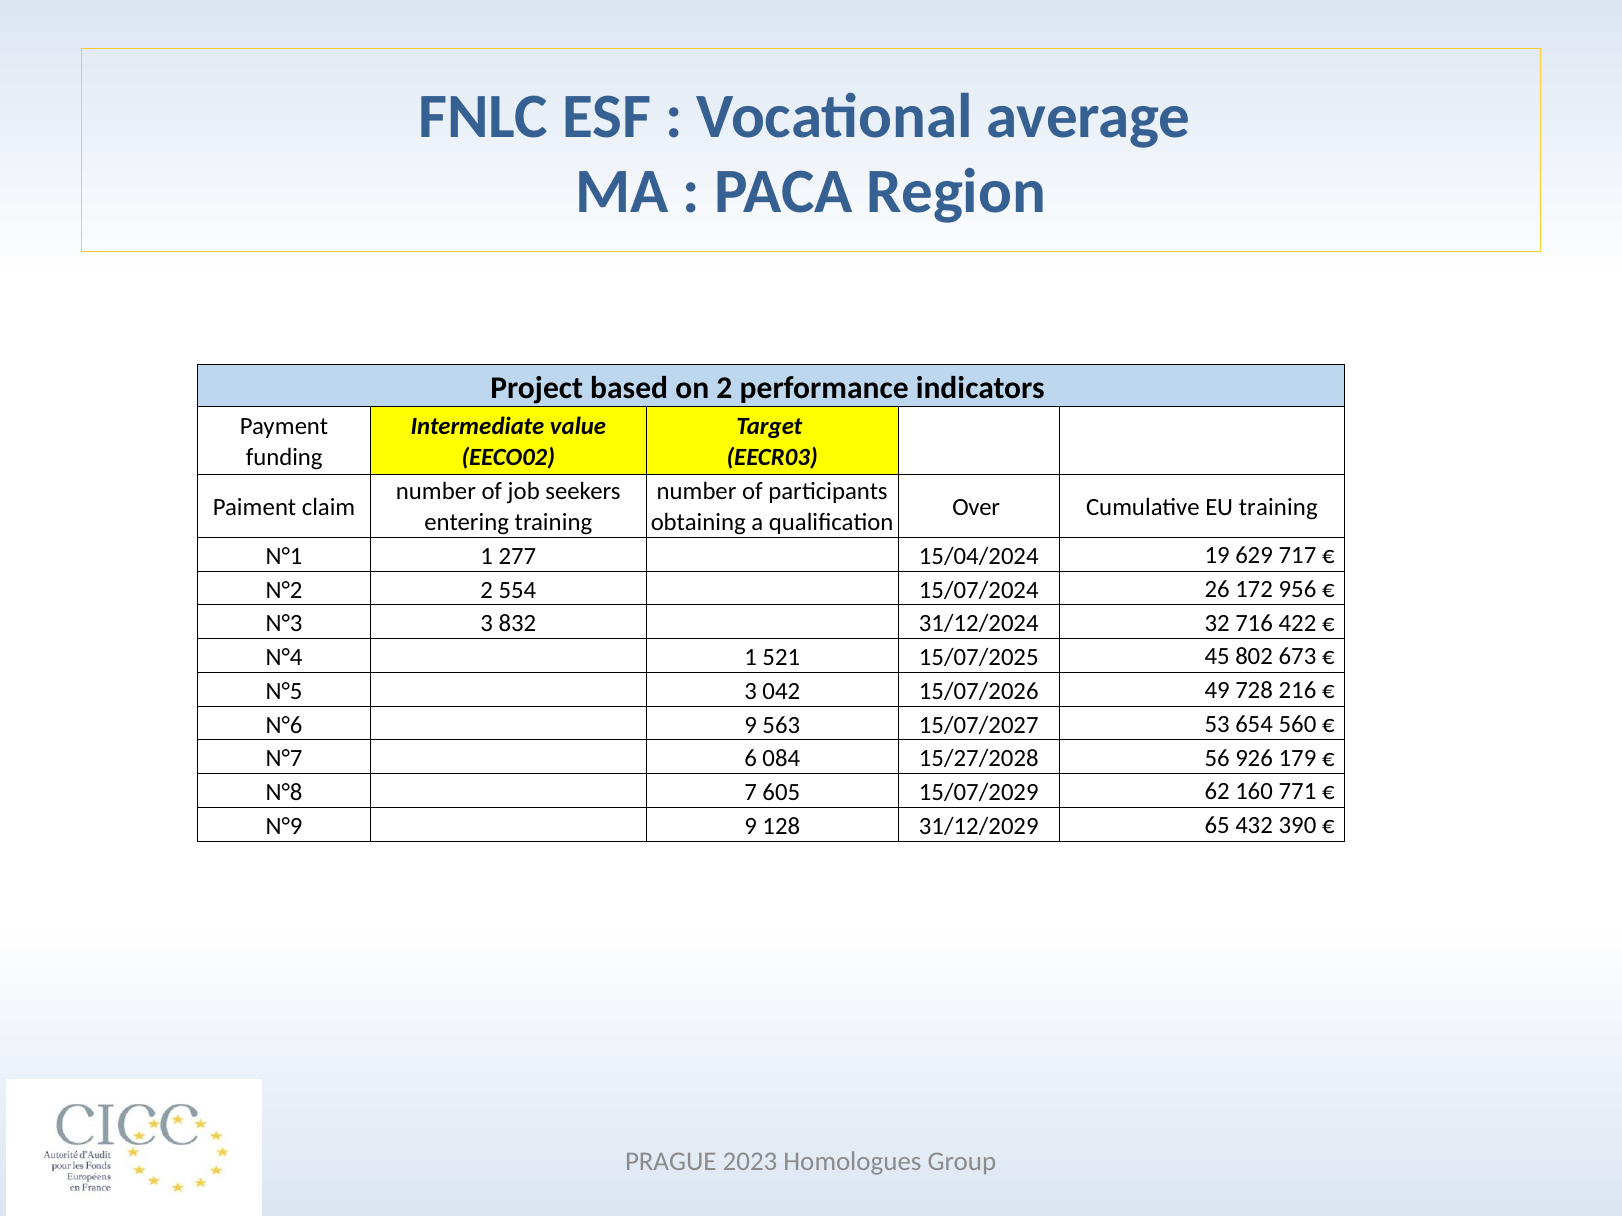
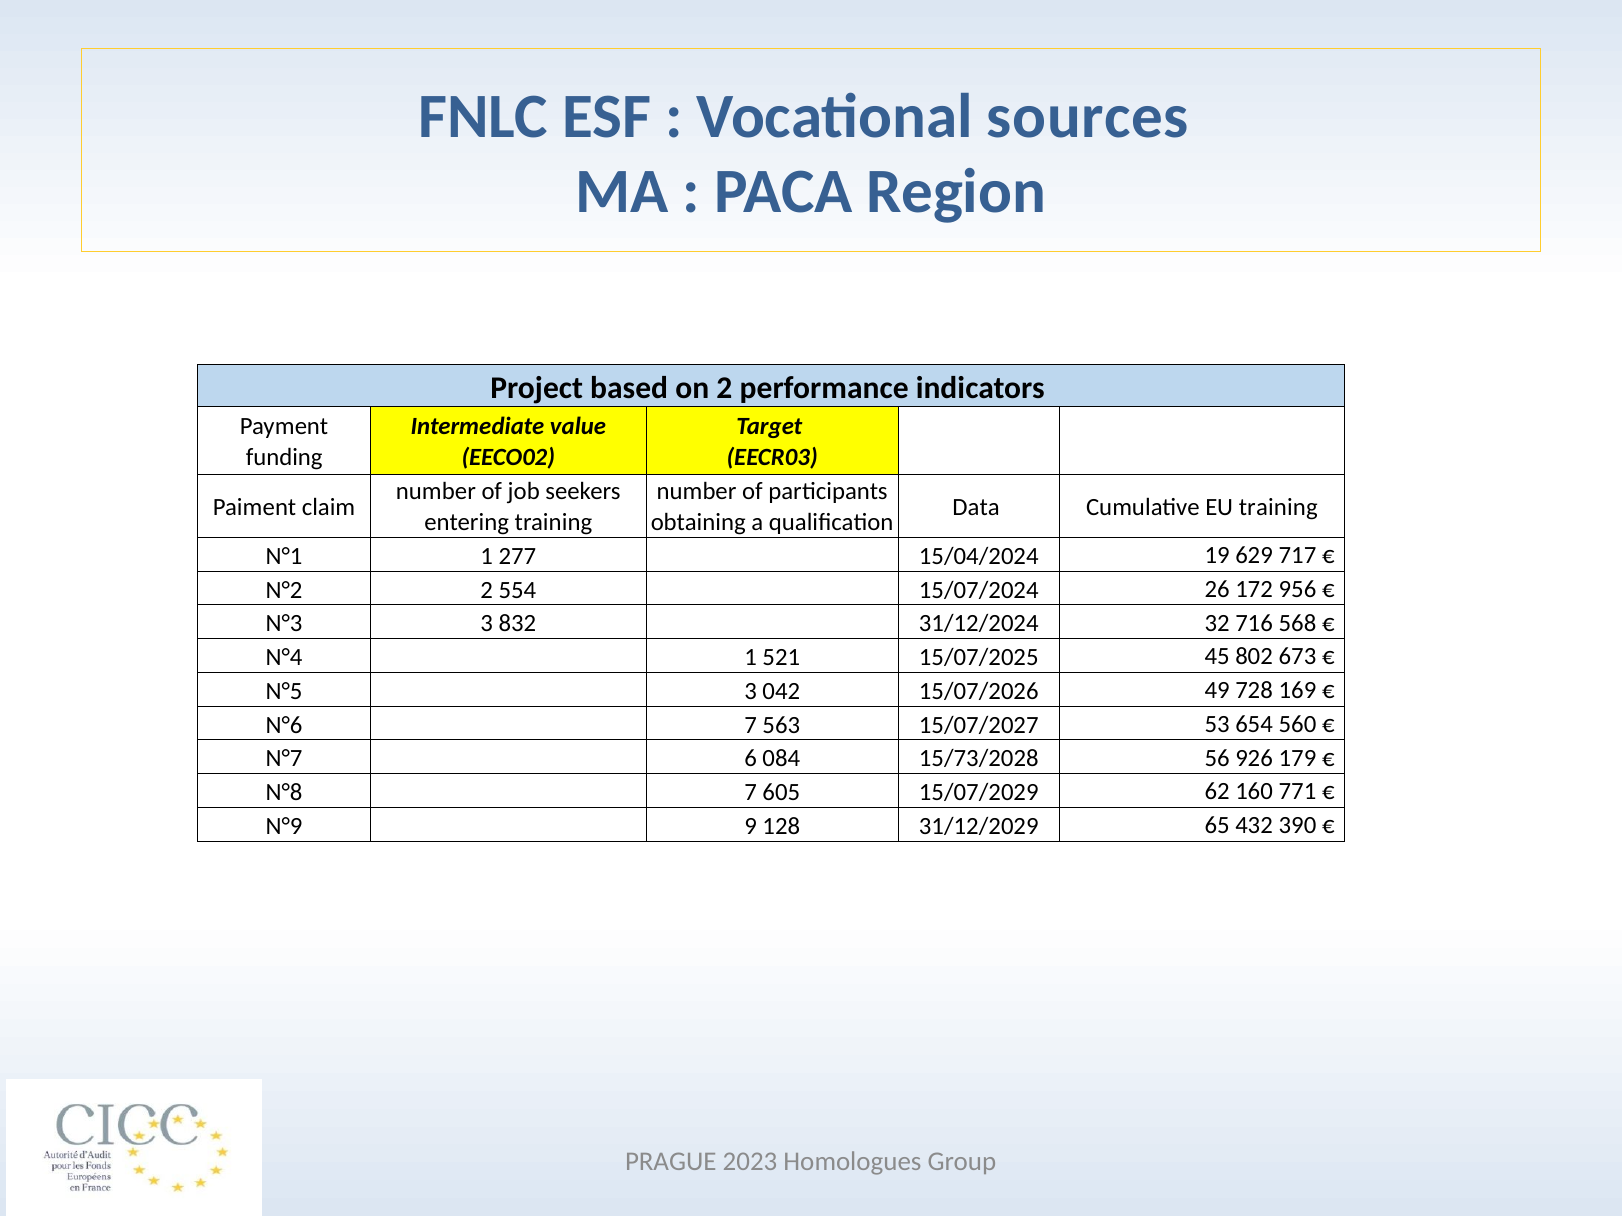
average: average -> sources (1088, 117)
Over: Over -> Data (976, 507)
422: 422 -> 568 (1297, 623)
216: 216 -> 169 (1297, 691)
N°6 9: 9 -> 7 (751, 725)
15/27/2028: 15/27/2028 -> 15/73/2028 (979, 759)
